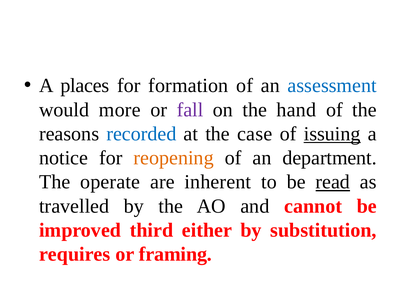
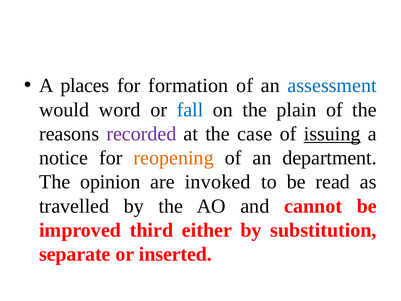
more: more -> word (120, 110)
fall colour: purple -> blue (190, 110)
hand: hand -> plain (297, 110)
recorded colour: blue -> purple (141, 134)
operate: operate -> opinion (110, 182)
inherent: inherent -> invoked (218, 182)
read underline: present -> none (333, 182)
requires: requires -> separate (75, 254)
framing: framing -> inserted (175, 254)
